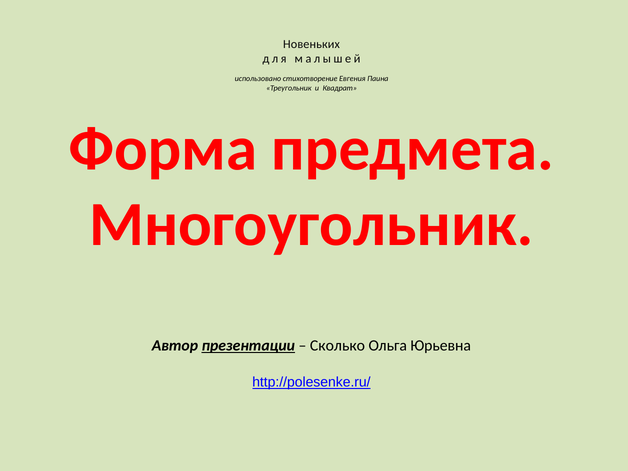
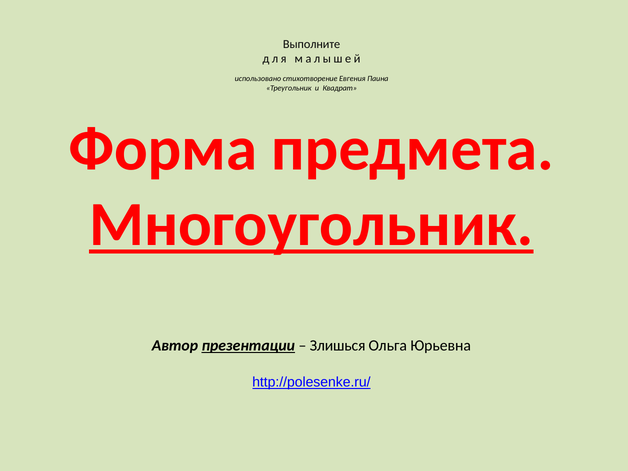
Новеньких: Новеньких -> Выполните (312, 44)
Многоугольник underline: none -> present (311, 224)
Сколько: Сколько -> Злишься (338, 346)
